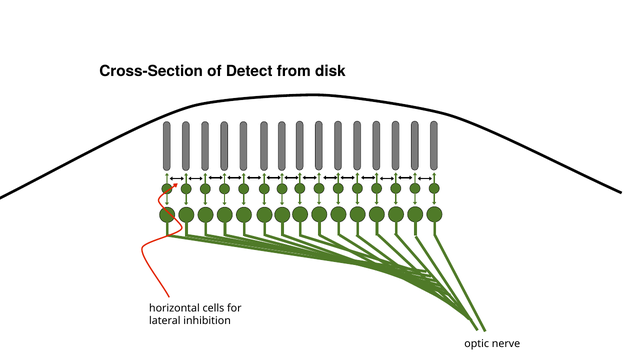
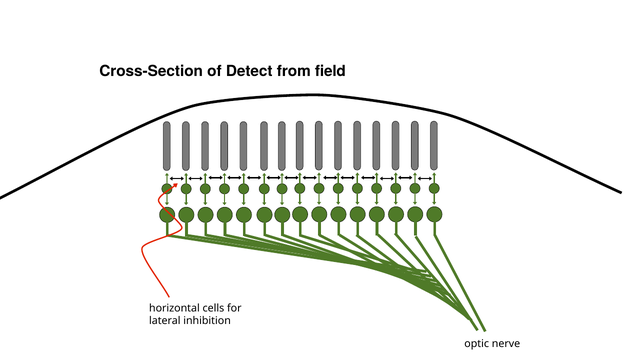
disk: disk -> field (330, 71)
